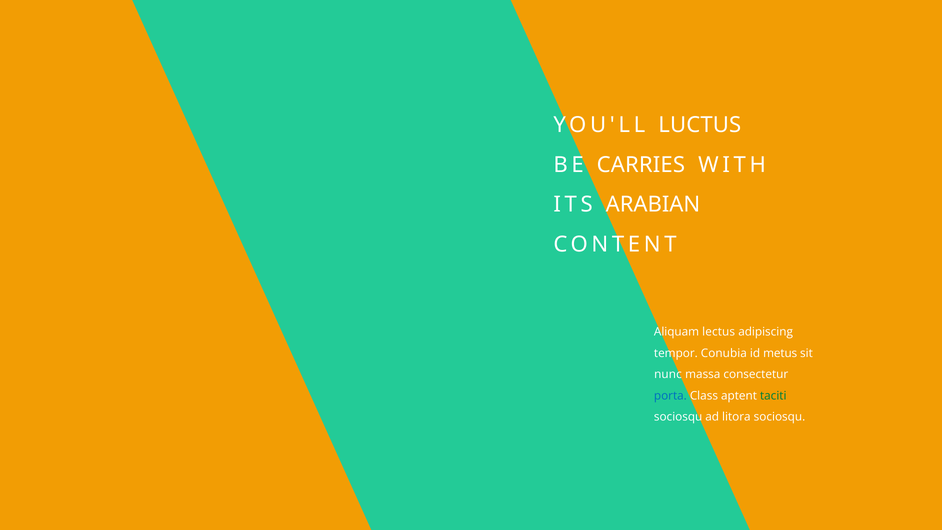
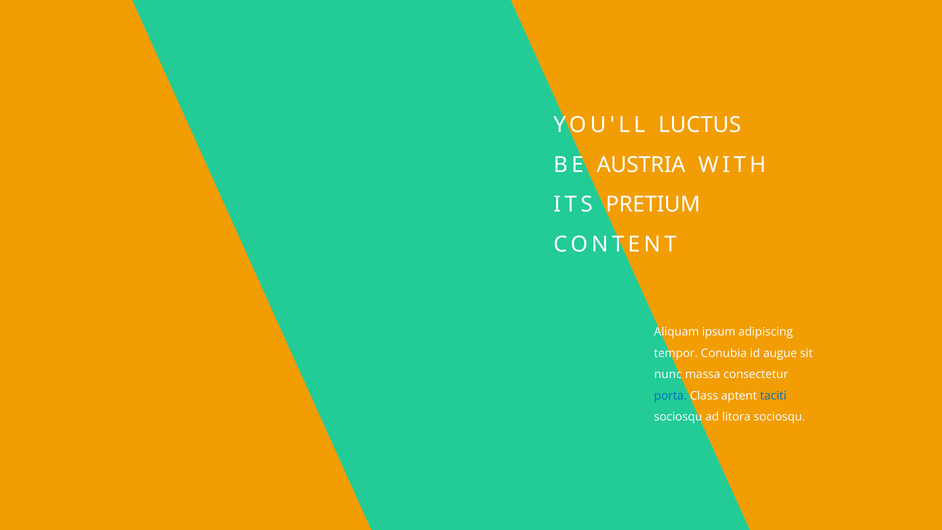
CARRIES: CARRIES -> AUSTRIA (641, 165)
ARABIAN: ARABIAN -> PRETIUM (653, 205)
lectus: lectus -> ipsum (719, 332)
metus: metus -> augue (780, 353)
taciti colour: green -> blue (773, 396)
